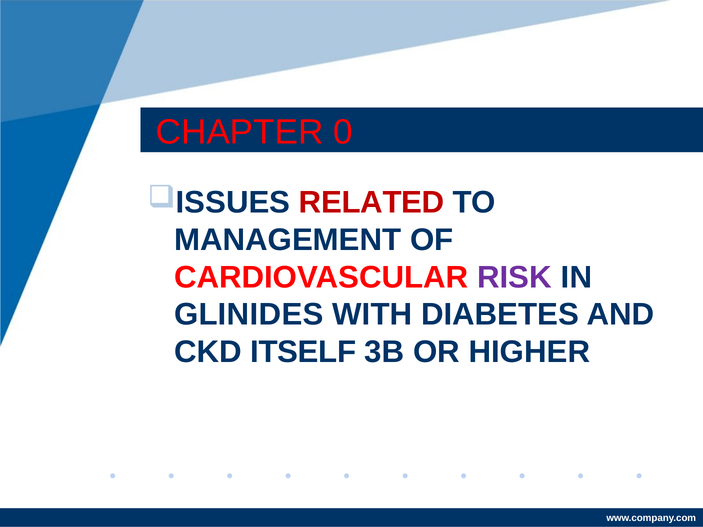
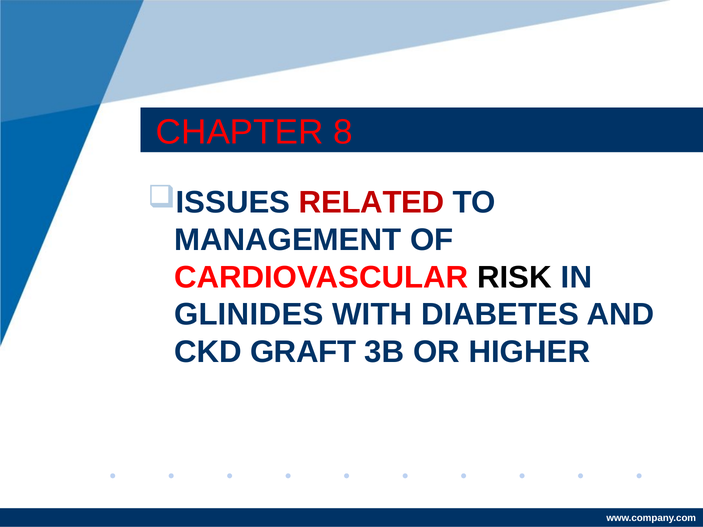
0: 0 -> 8 (343, 132)
RISK colour: purple -> black (515, 277)
ITSELF: ITSELF -> GRAFT (303, 352)
